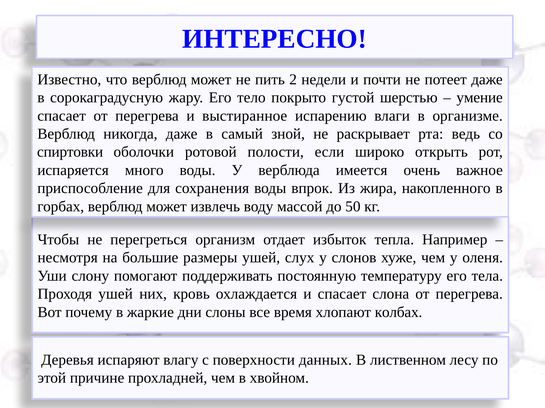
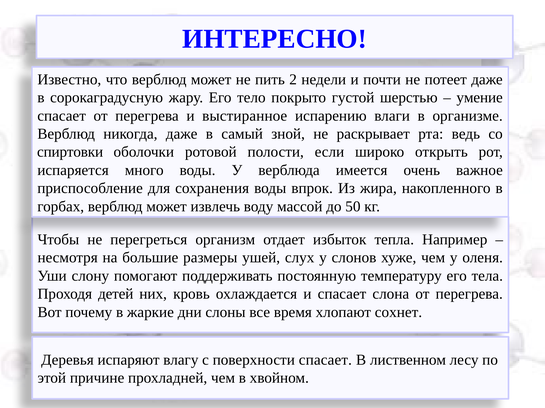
Проходя ушей: ушей -> детей (116, 294)
колбах: колбах -> сохнет (398, 313)
поверхности данных: данных -> спасает (325, 360)
